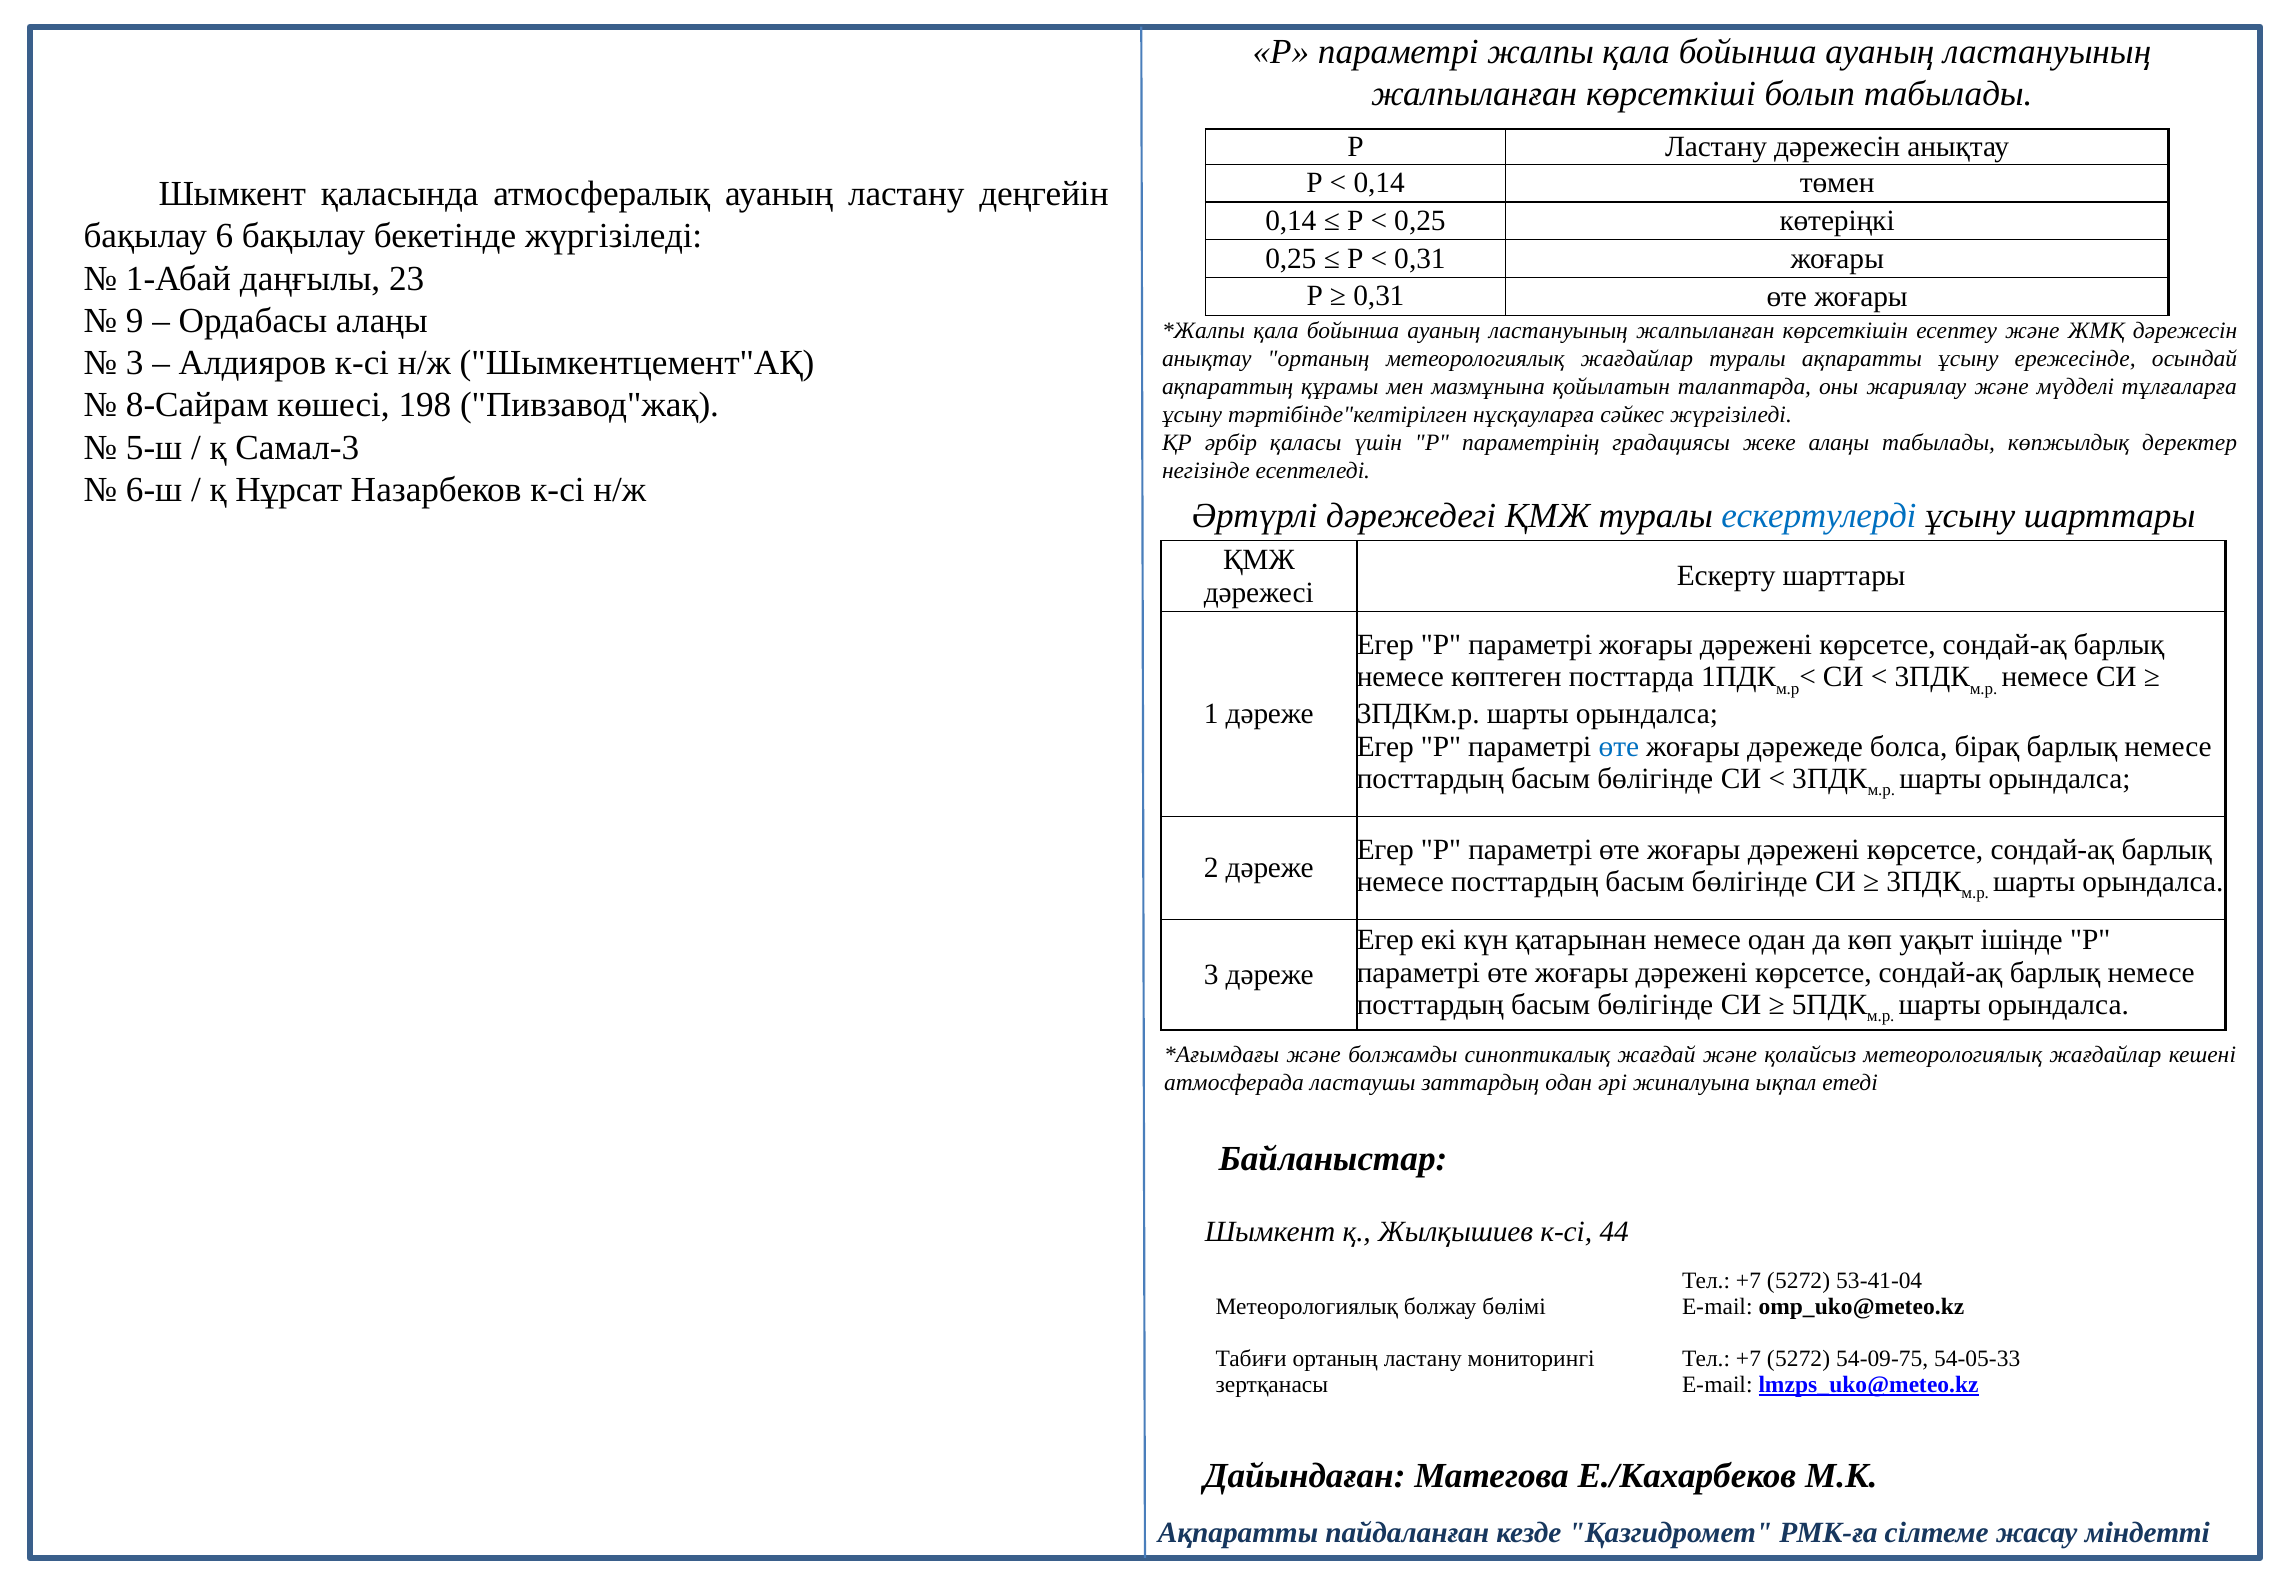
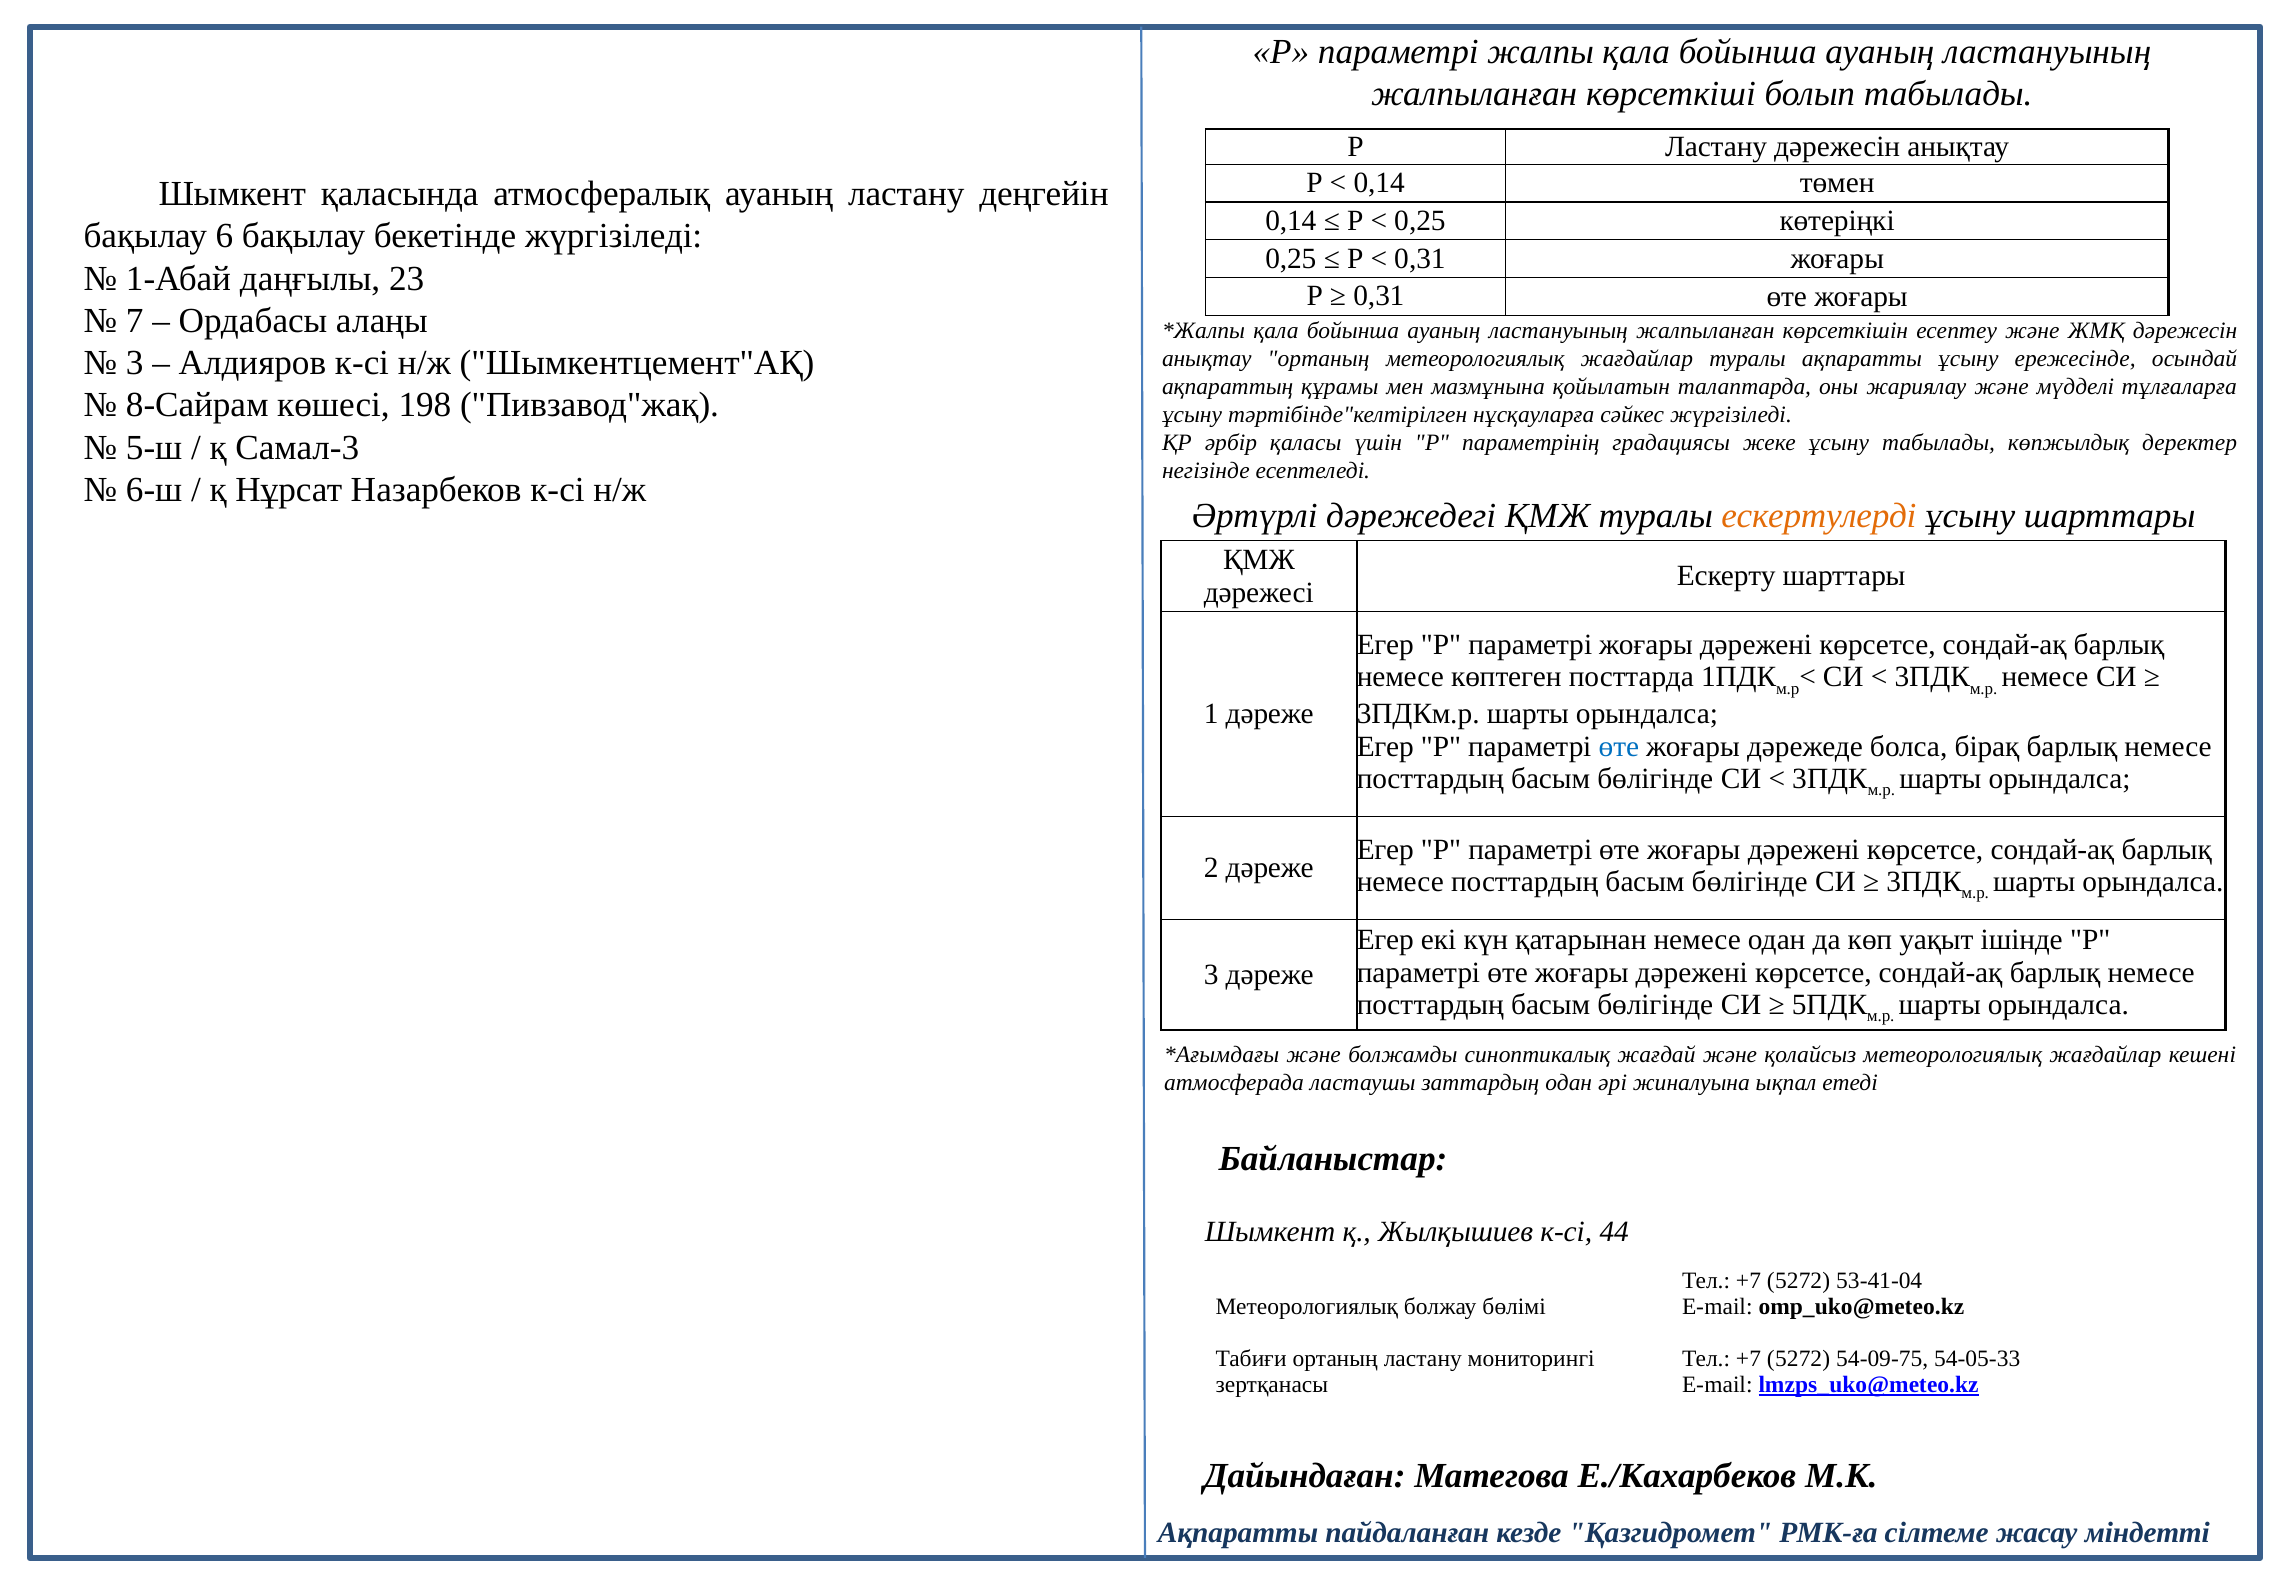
9: 9 -> 7 (135, 321)
жеке алаңы: алаңы -> ұсыну (1839, 443)
ескертулерді colour: blue -> orange (1819, 516)
